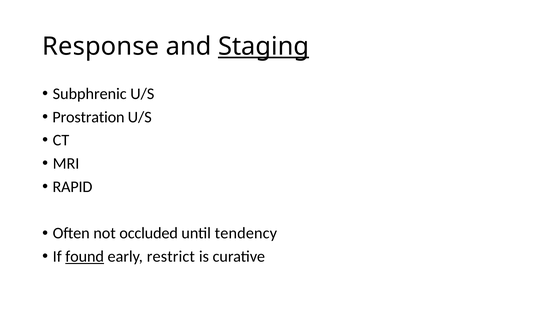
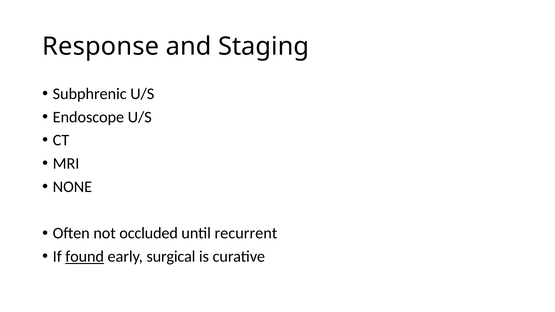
Staging underline: present -> none (264, 47)
Prostration: Prostration -> Endoscope (88, 117)
RAPID: RAPID -> NONE (72, 187)
tendency: tendency -> recurrent (246, 233)
restrict: restrict -> surgical (171, 257)
